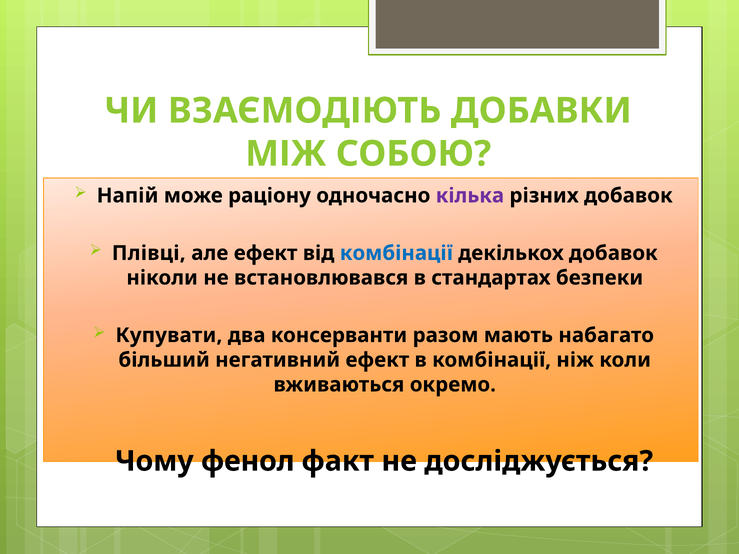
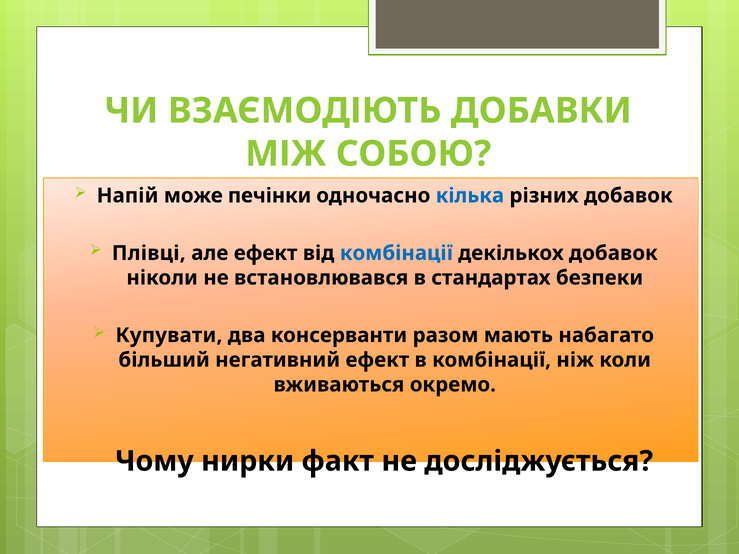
раціону: раціону -> печінки (270, 196)
кілька colour: purple -> blue (470, 196)
фенол: фенол -> нирки (248, 461)
